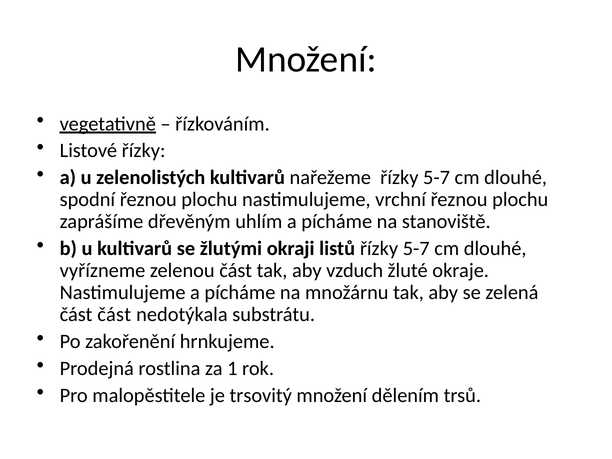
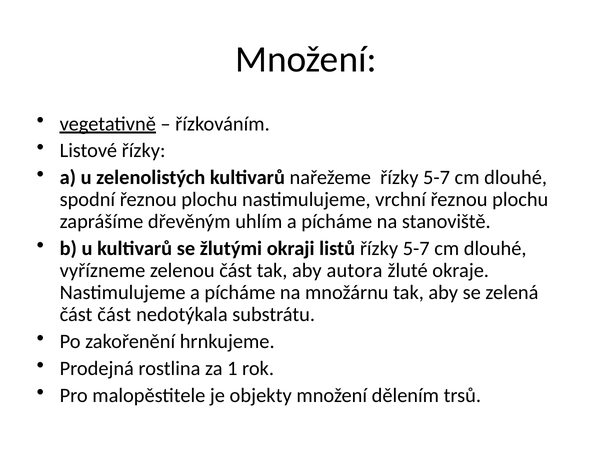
vzduch: vzduch -> autora (355, 271)
trsovitý: trsovitý -> objekty (261, 395)
